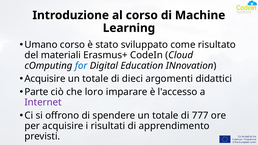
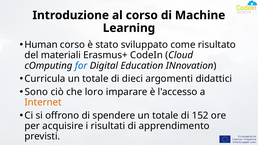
Umano: Umano -> Human (41, 45)
Acquisire: Acquisire -> Curricula (45, 79)
Parte: Parte -> Sono (36, 92)
Internet colour: purple -> orange (43, 102)
777: 777 -> 152 (200, 116)
